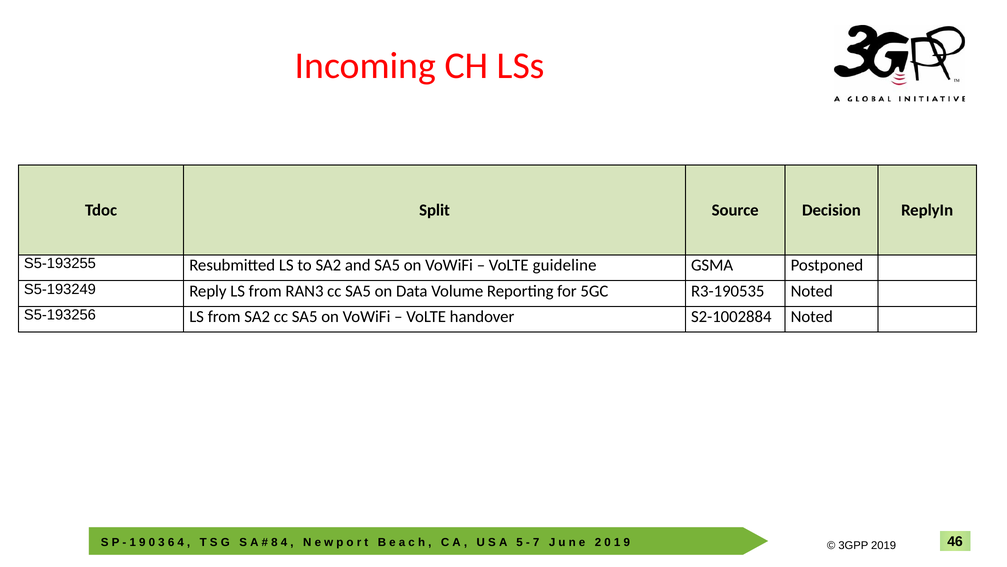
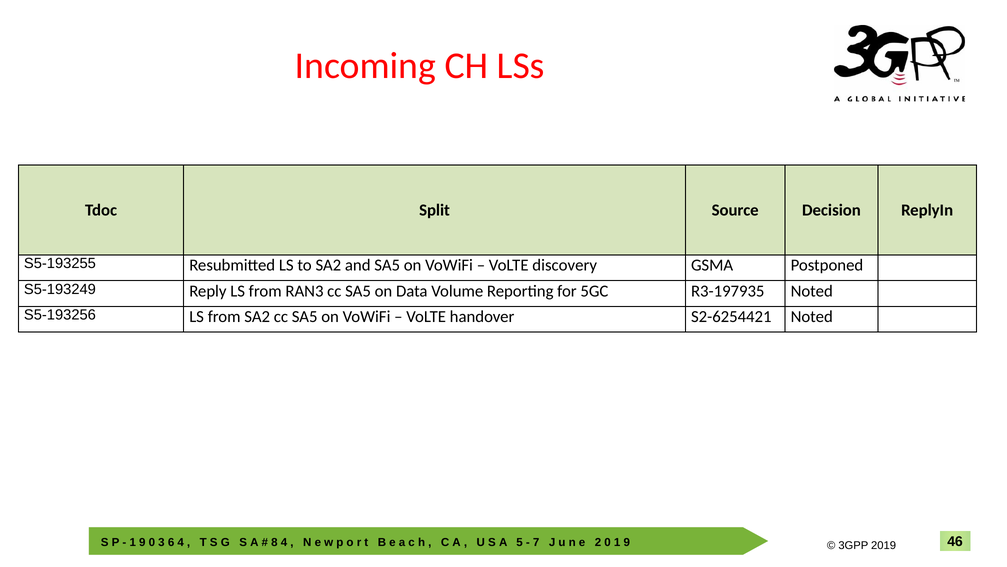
guideline: guideline -> discovery (565, 265)
R3-190535: R3-190535 -> R3-197935 (728, 291)
S2-1002884: S2-1002884 -> S2-6254421 (731, 317)
